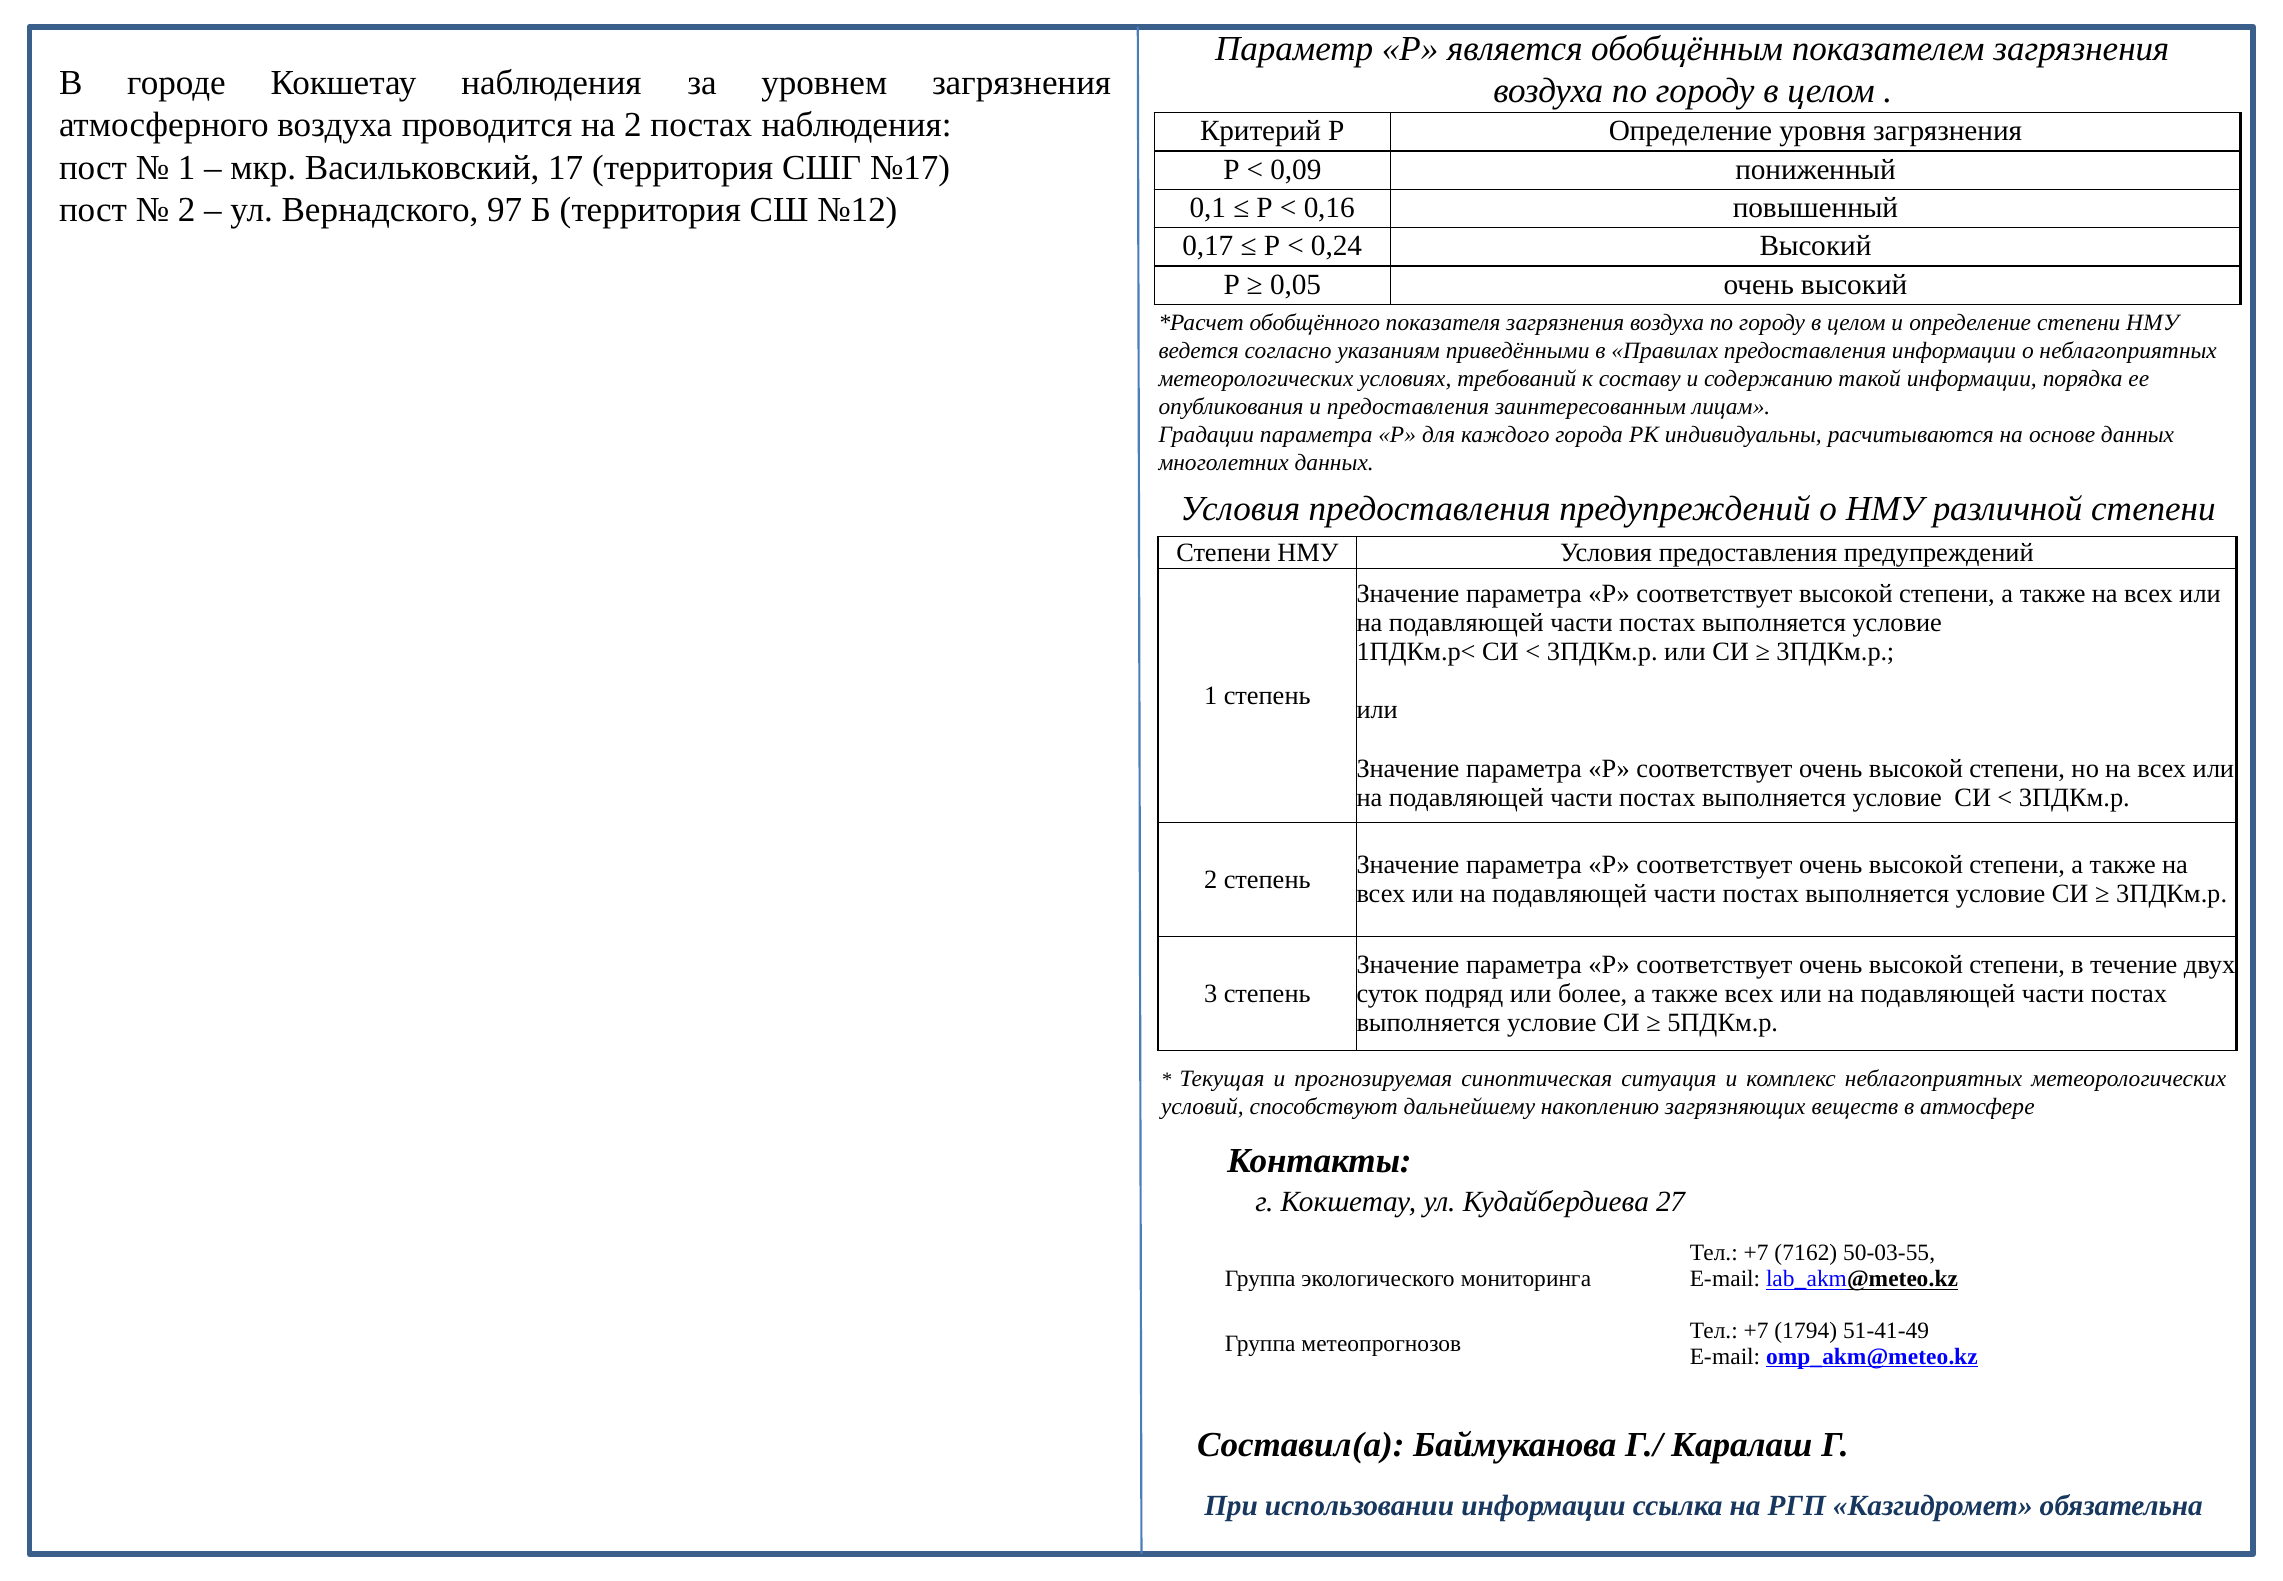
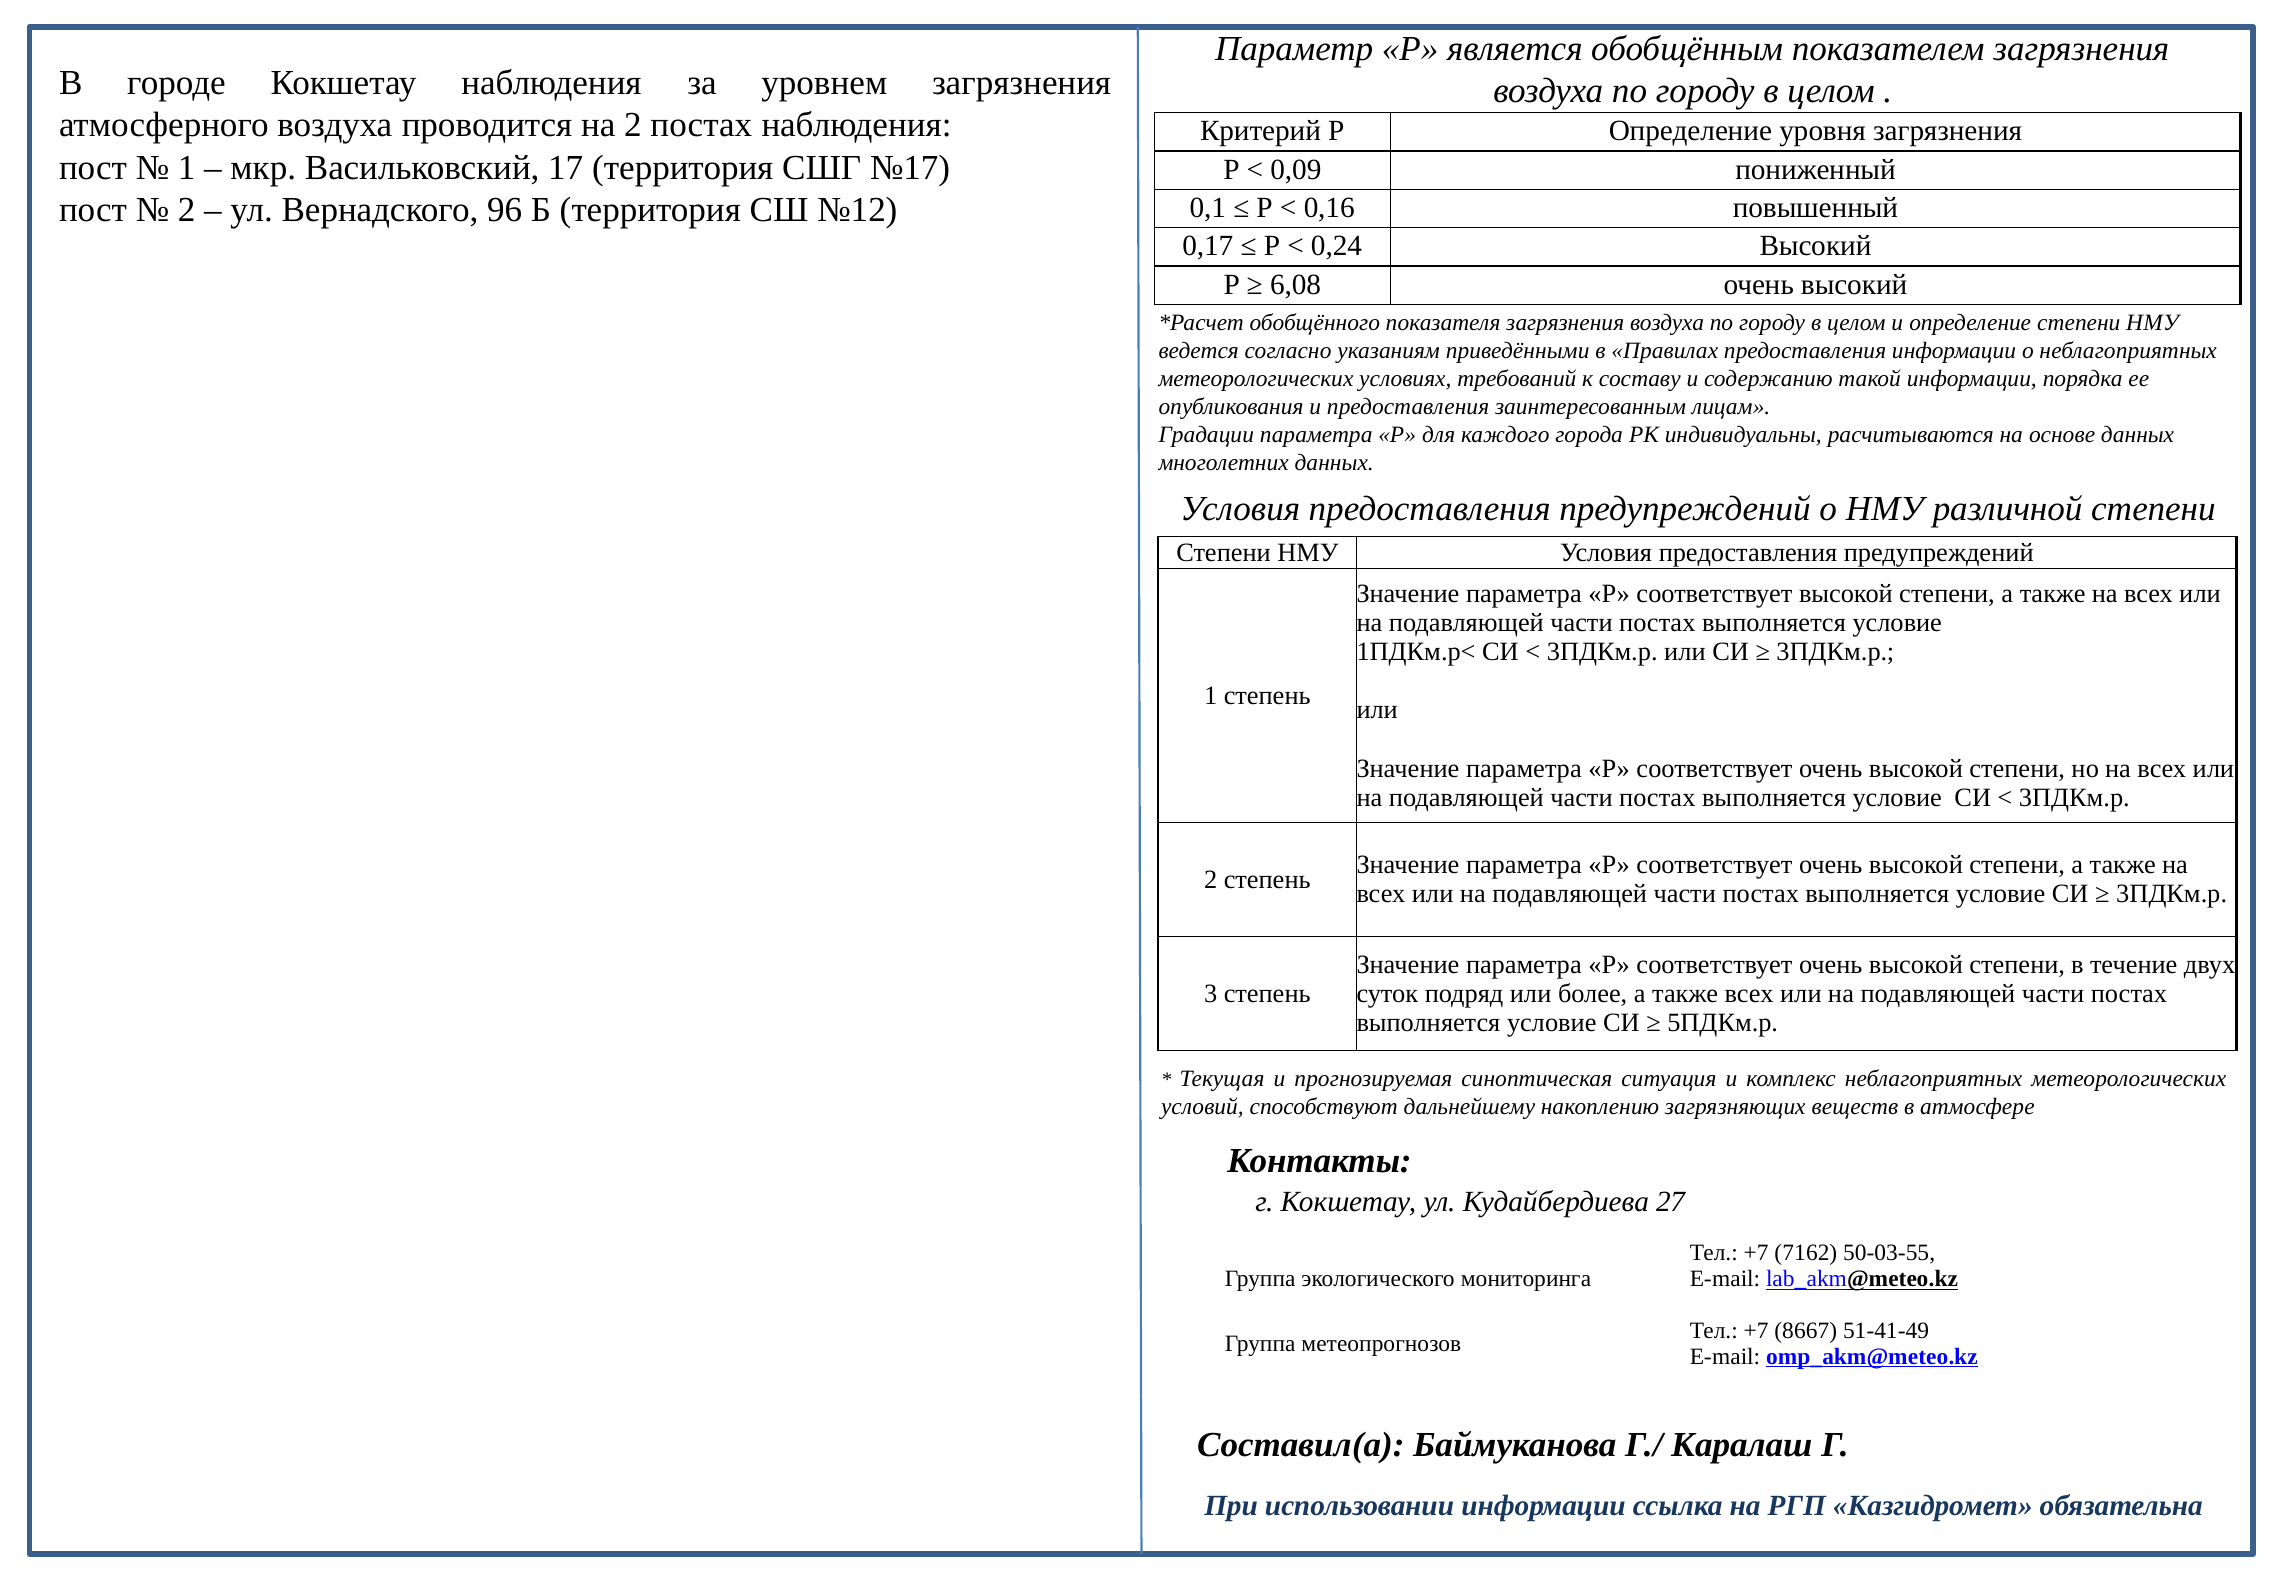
97: 97 -> 96 (505, 210)
0,05: 0,05 -> 6,08 (1296, 285)
1794: 1794 -> 8667 (1806, 1330)
